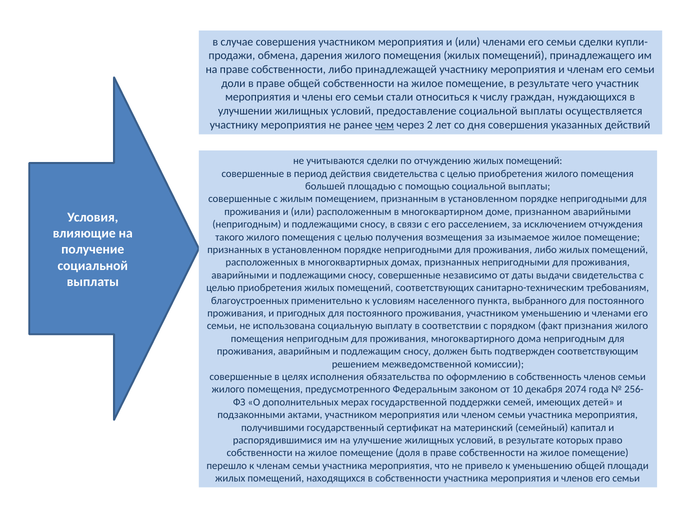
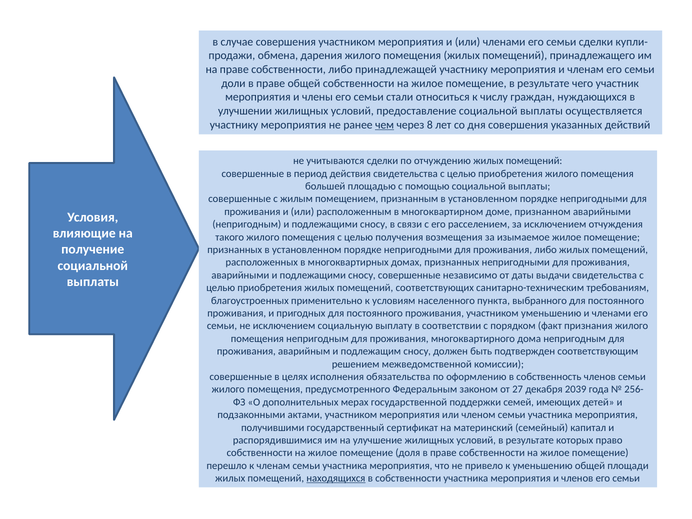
2: 2 -> 8 (430, 125)
не использована: использована -> исключением (284, 326)
10: 10 -> 27 (518, 389)
2074: 2074 -> 2039 (576, 389)
находящихся underline: none -> present (336, 478)
